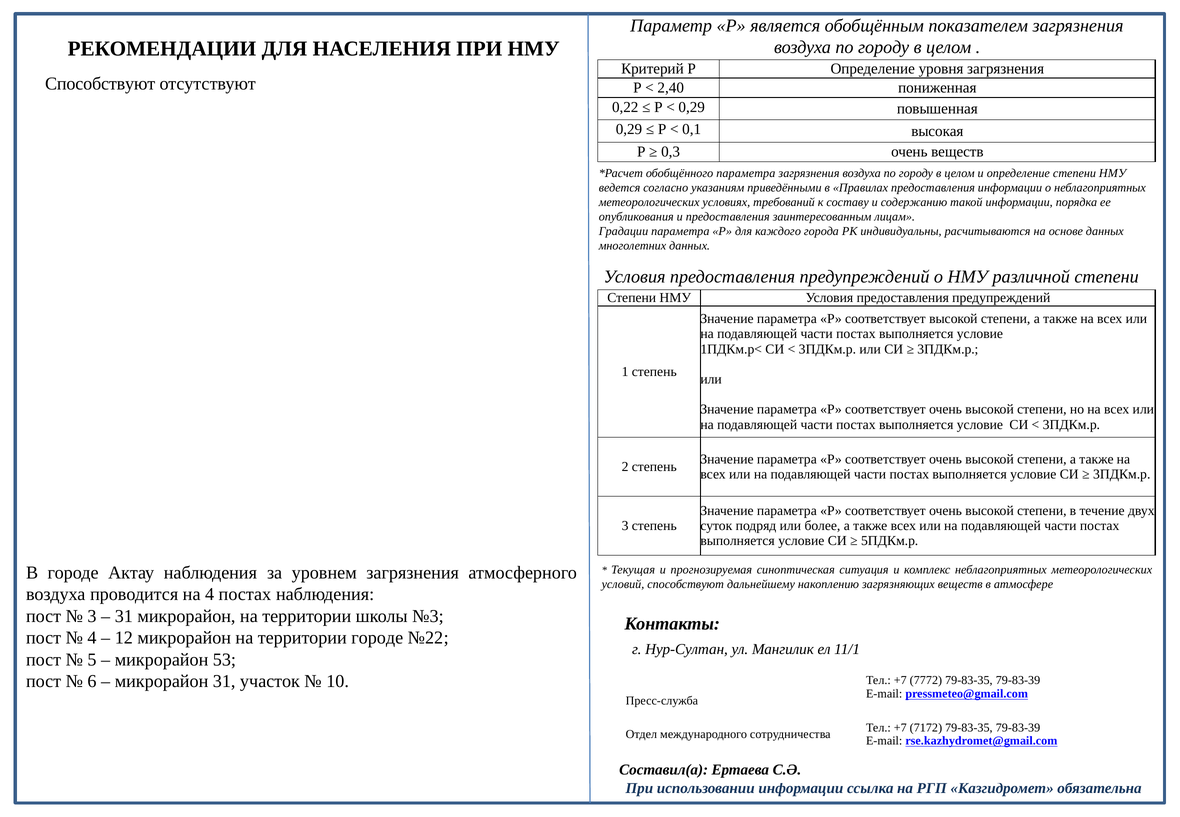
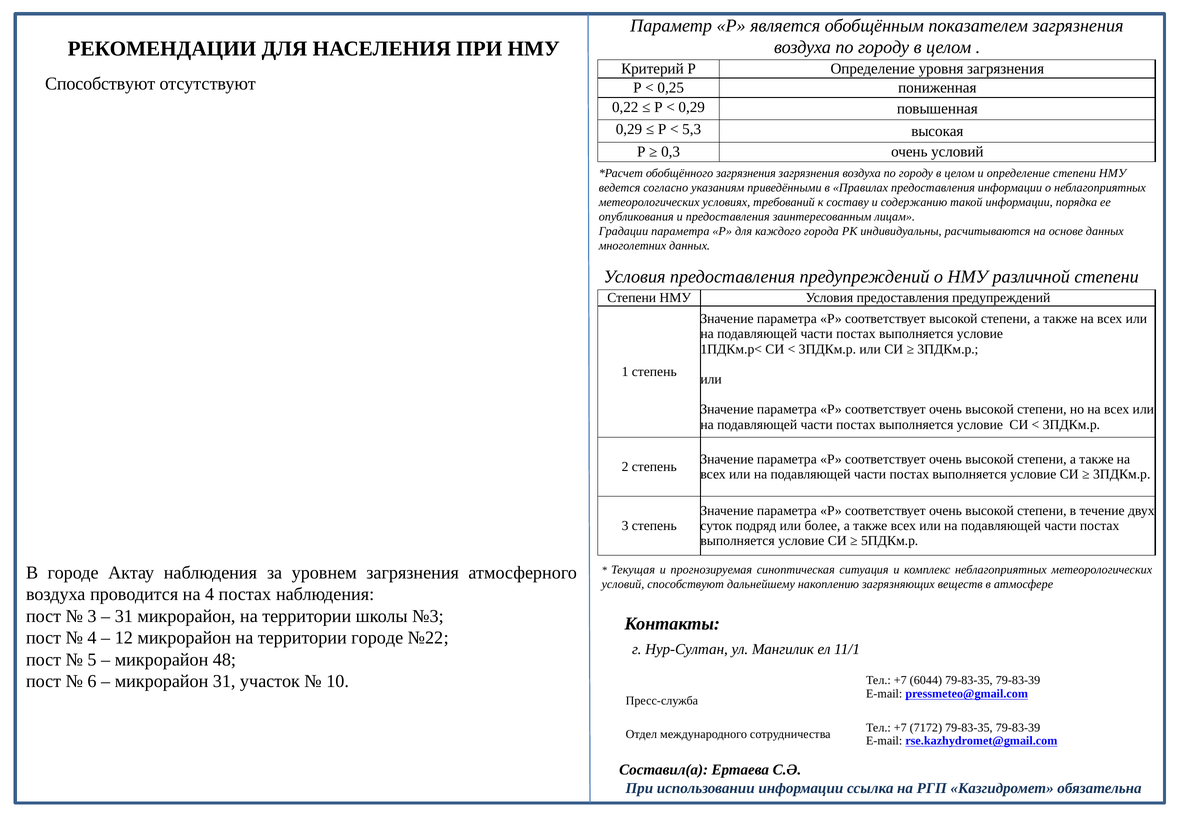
2,40: 2,40 -> 0,25 (671, 88)
0,1: 0,1 -> 5,3 (692, 129)
очень веществ: веществ -> условий (957, 152)
обобщённого параметра: параметра -> загрязнения (746, 173)
53: 53 -> 48 (224, 660)
7772: 7772 -> 6044 (926, 680)
